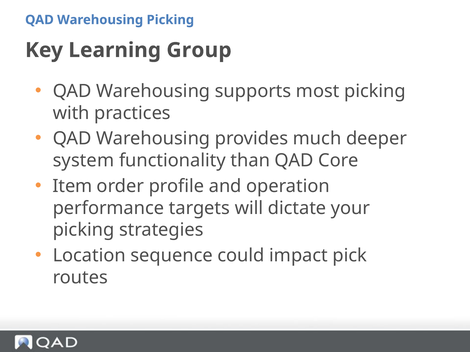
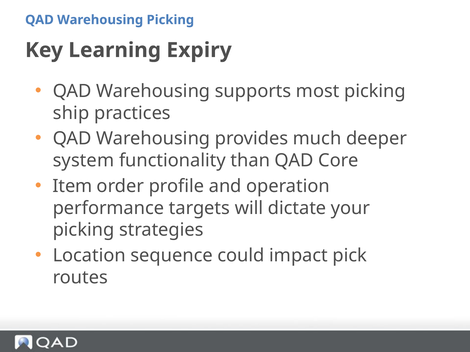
Group: Group -> Expiry (199, 50)
with: with -> ship (71, 113)
